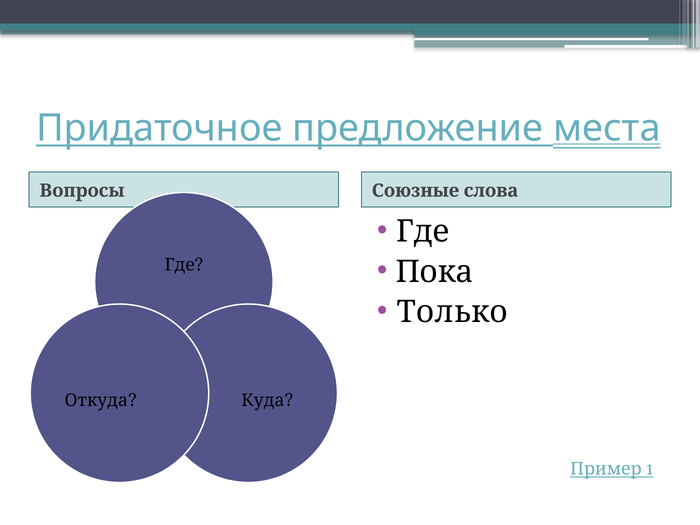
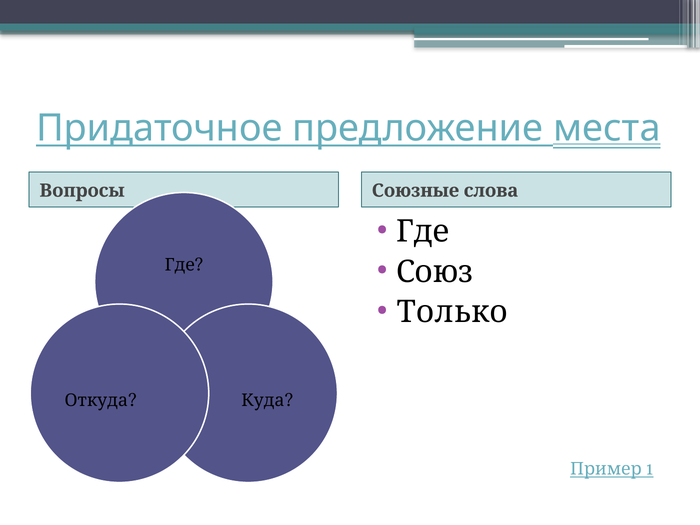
Пока: Пока -> Союз (435, 272)
